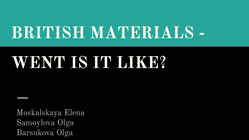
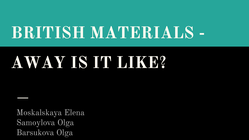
WENT: WENT -> AWAY (38, 63)
